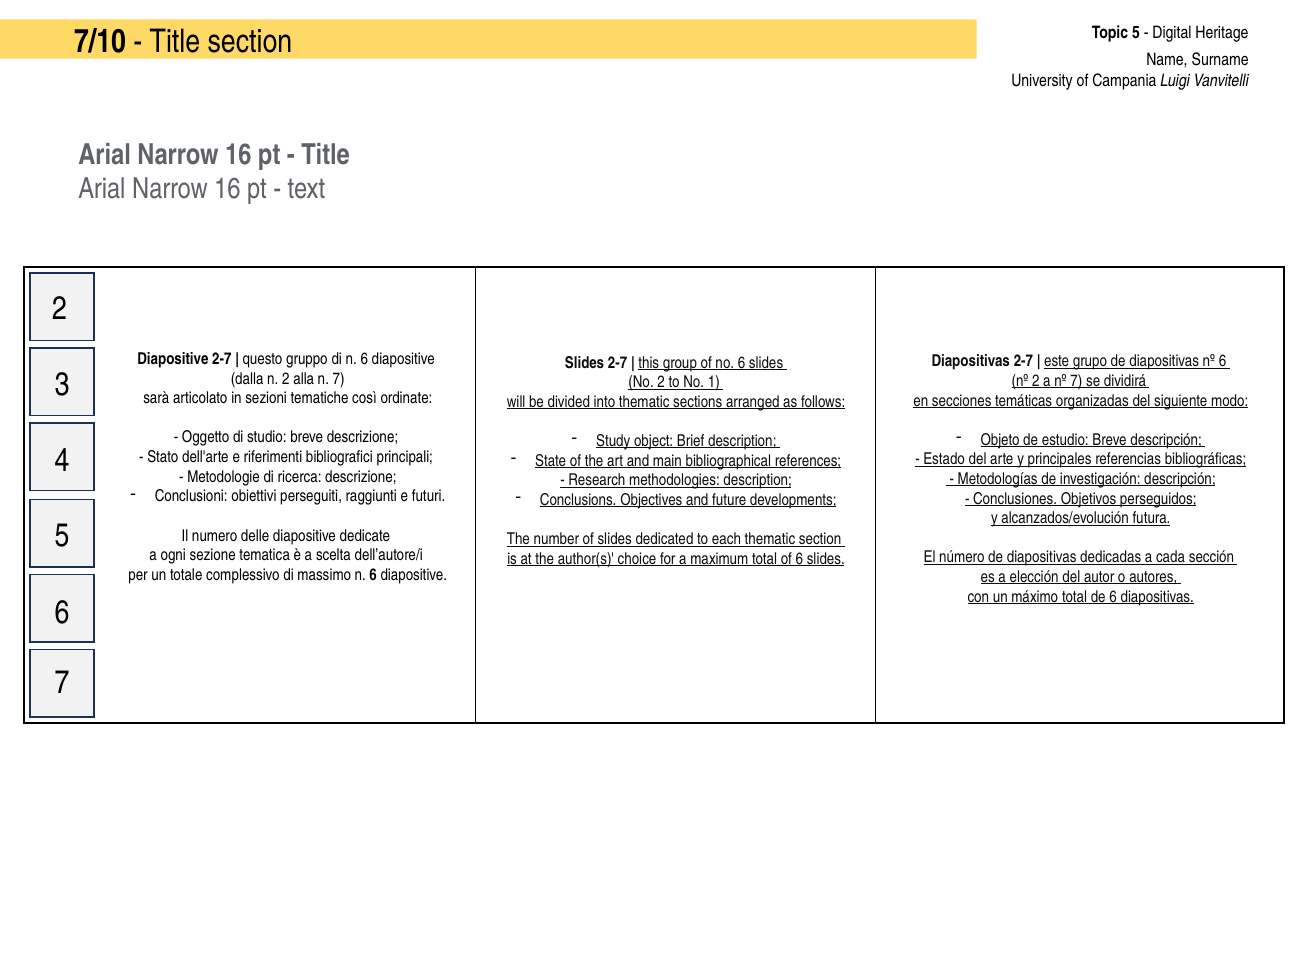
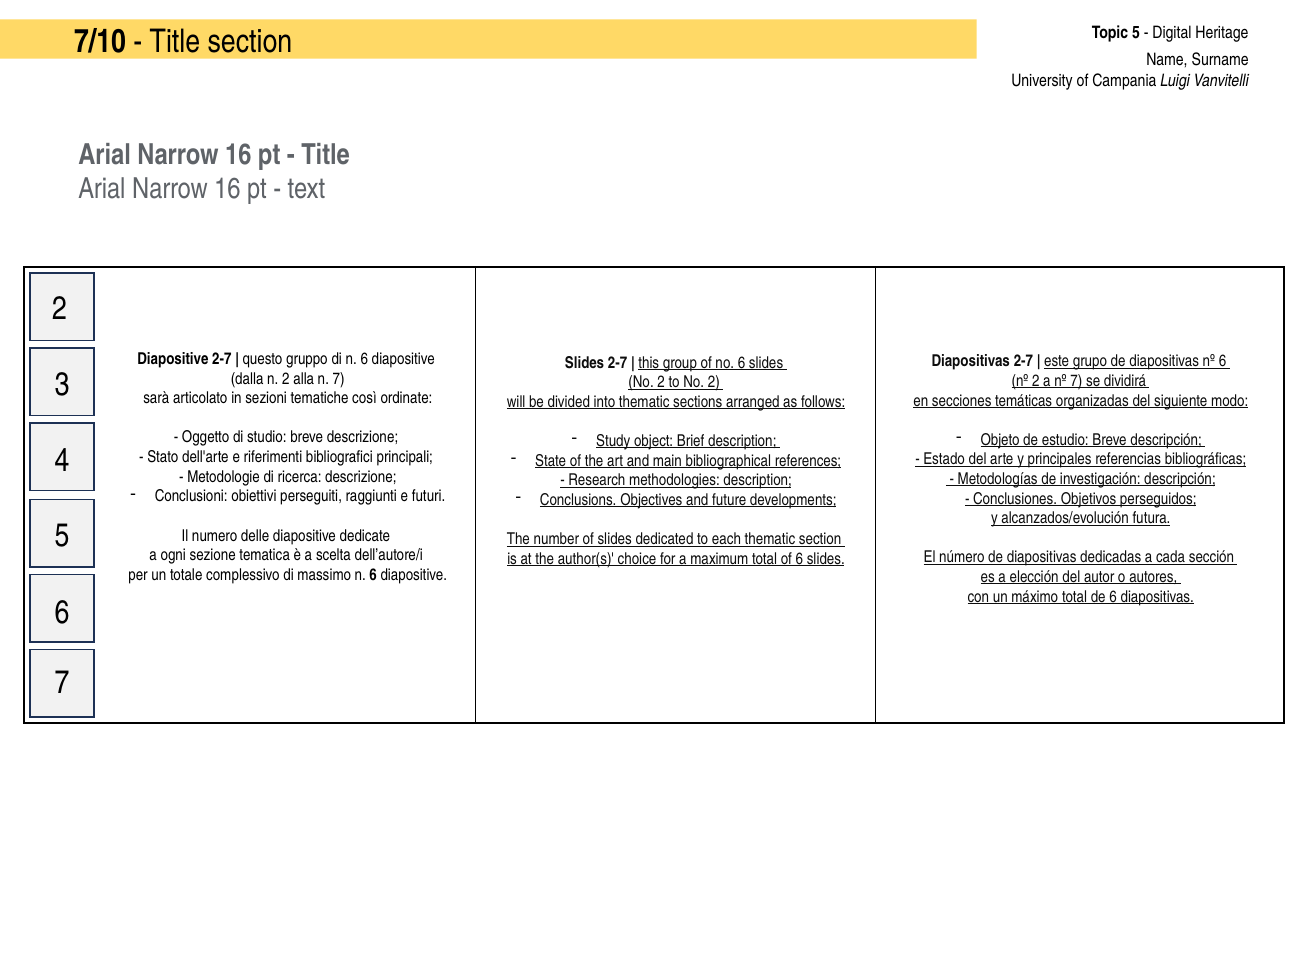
to No 1: 1 -> 2 (714, 382)
